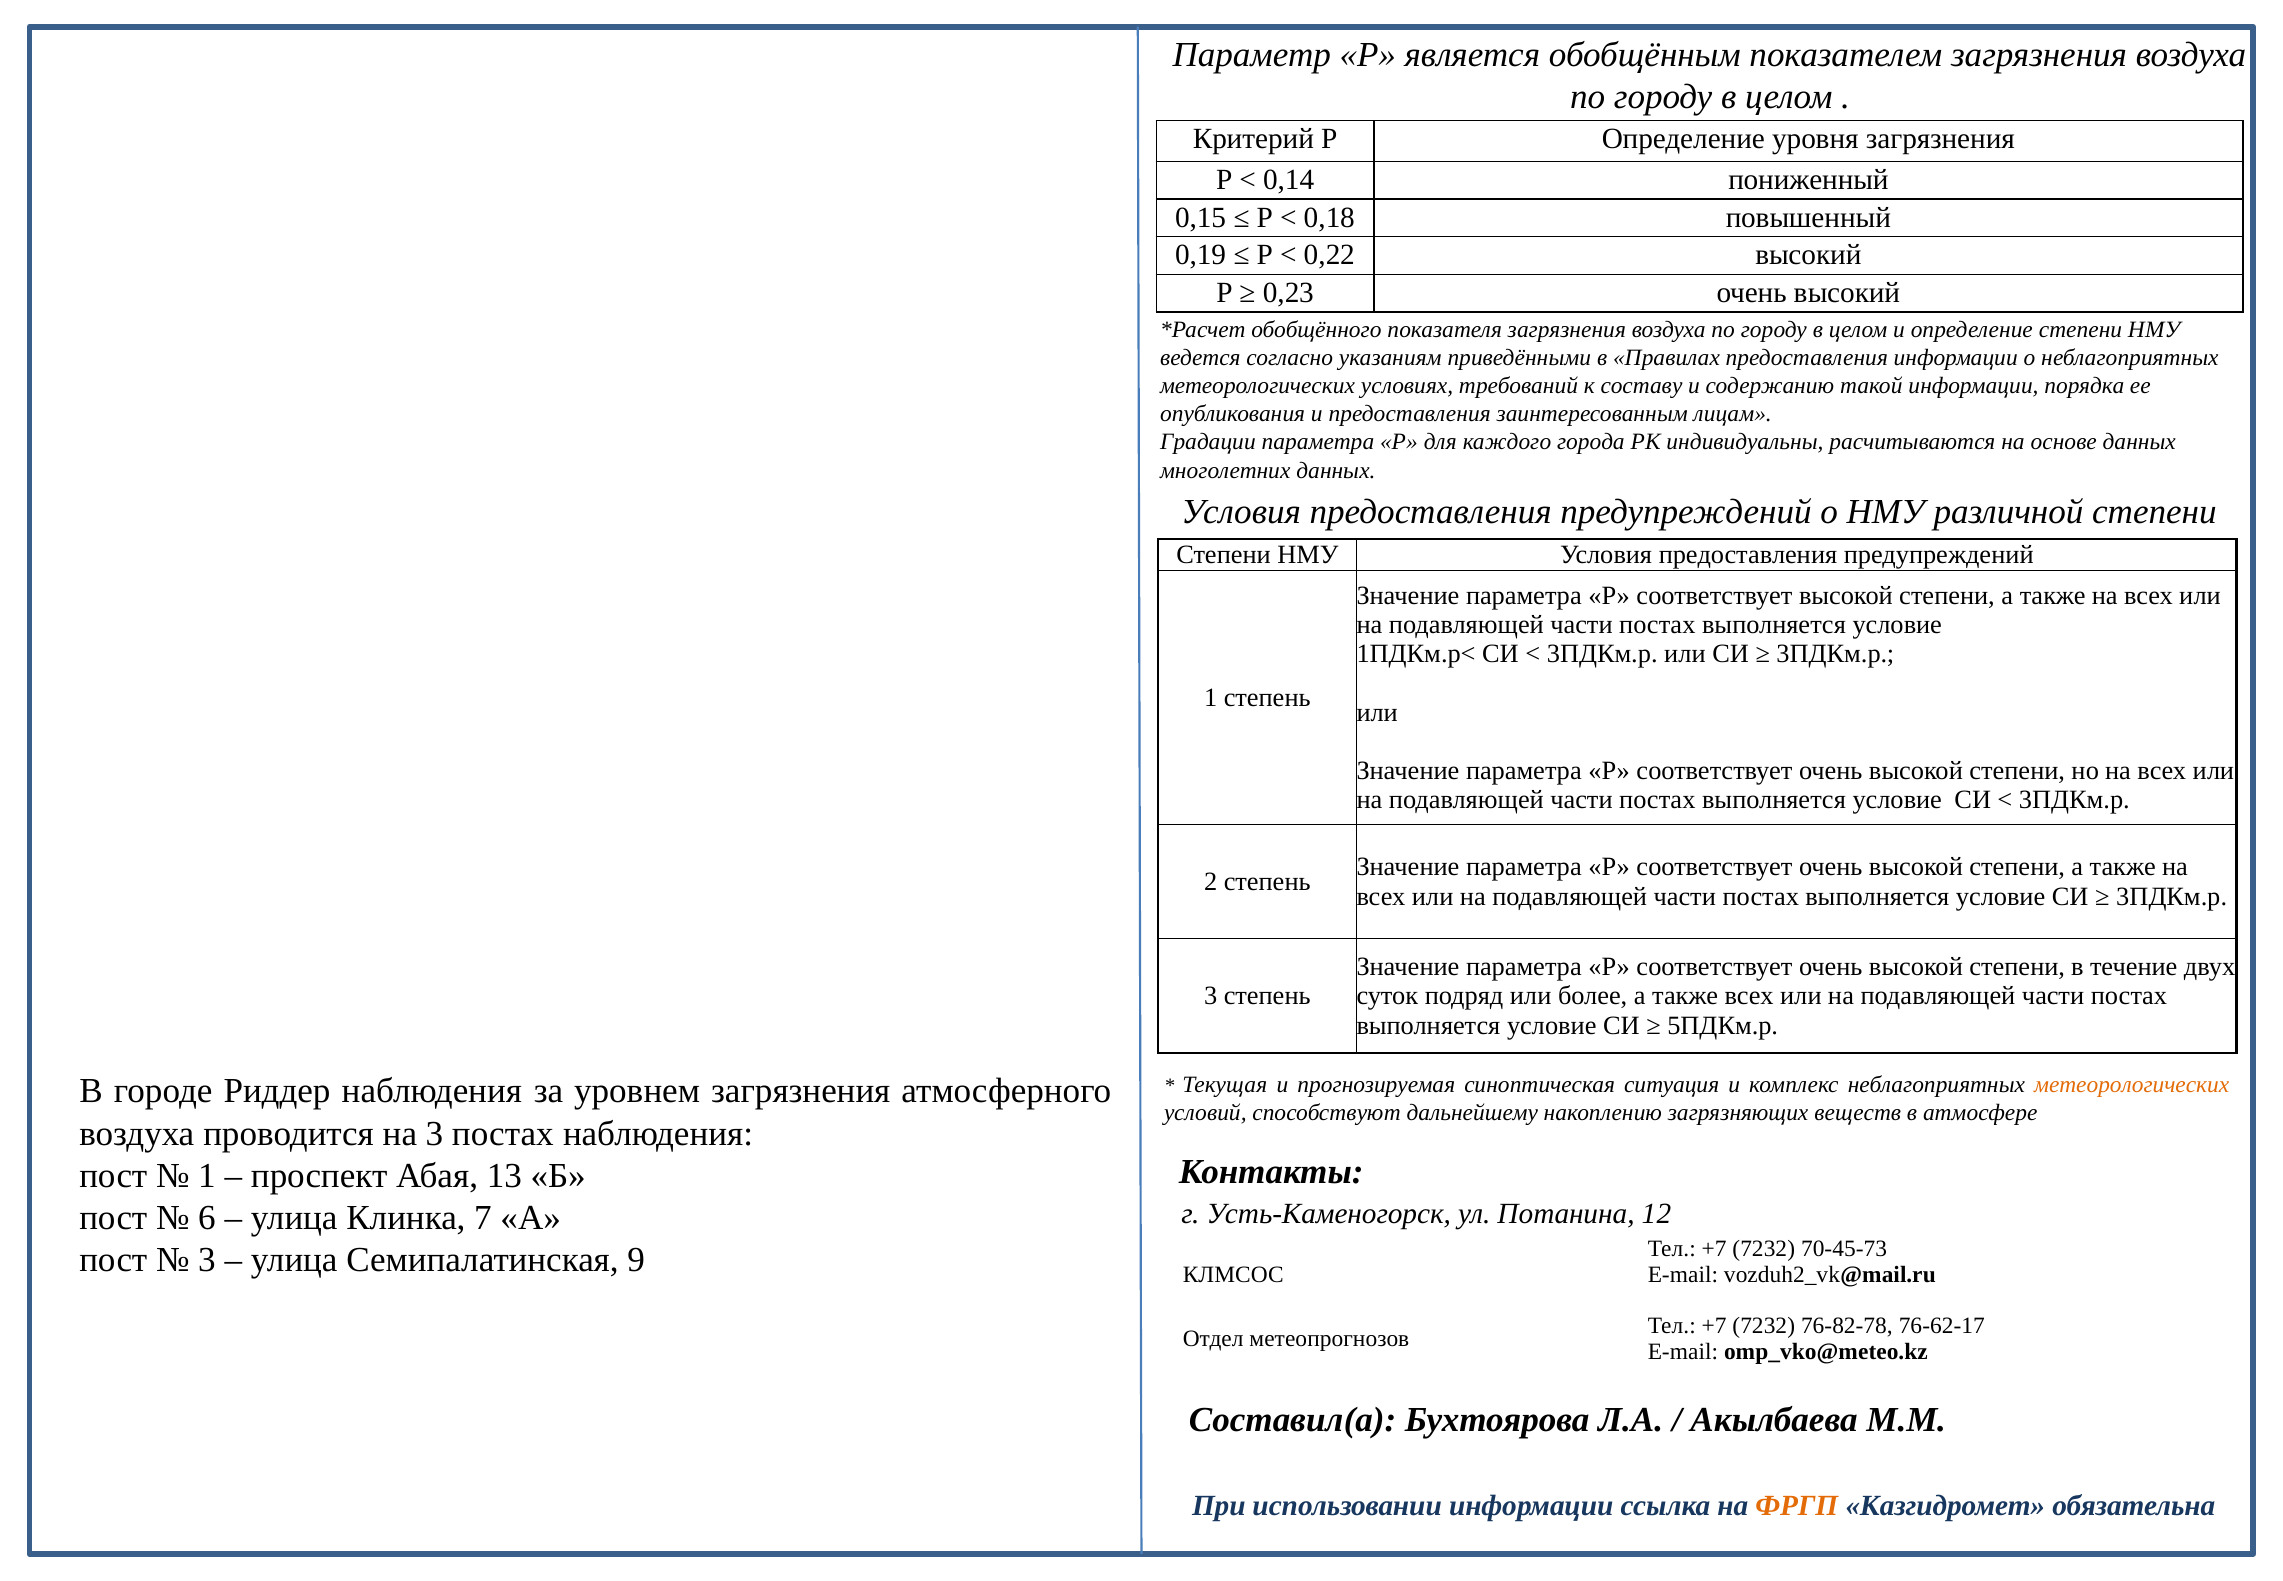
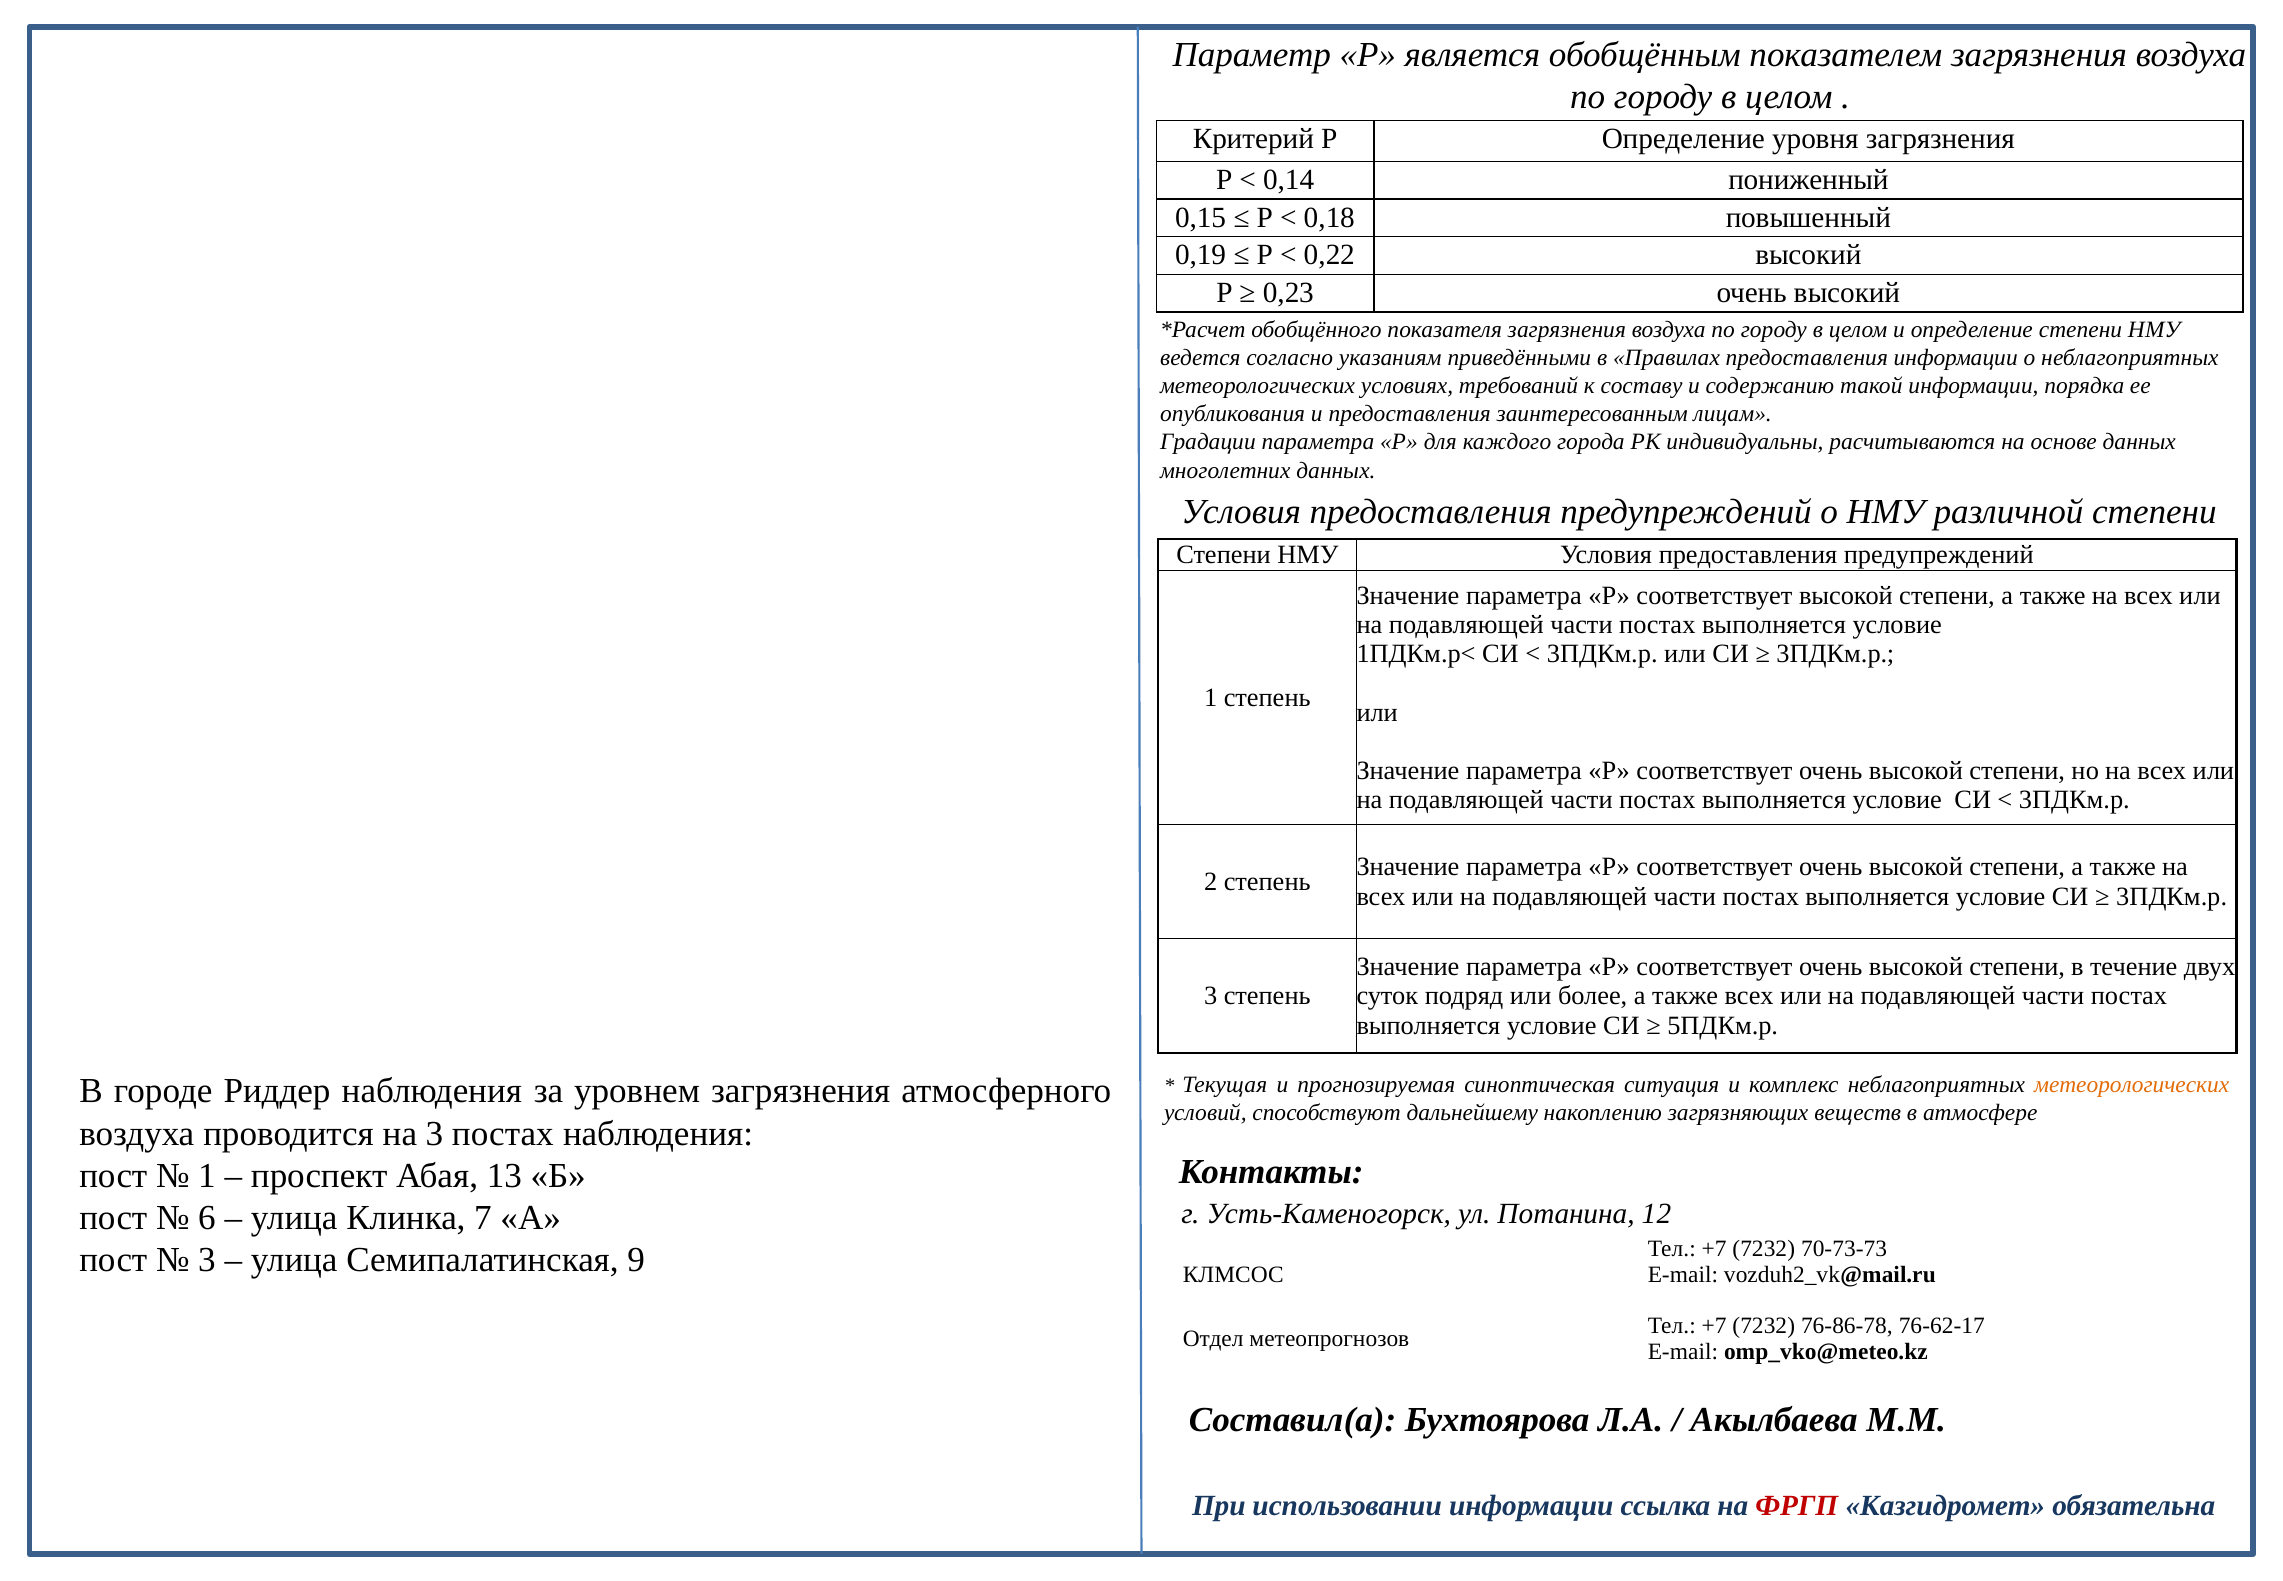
70-45-73: 70-45-73 -> 70-73-73 (1844, 1248)
76-82-78: 76-82-78 -> 76-86-78 (1847, 1325)
ФРГП colour: orange -> red (1797, 1505)
